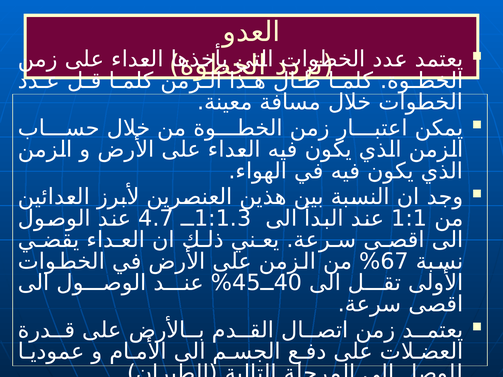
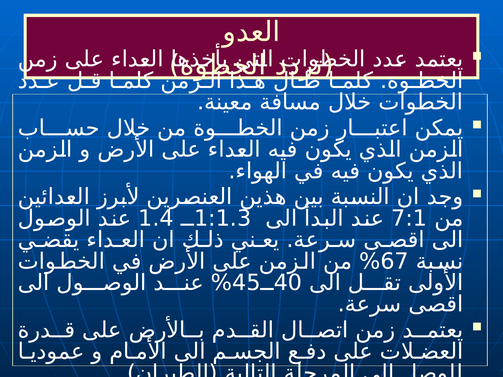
4.7: 4.7 -> 1.4 (156, 219)
1:1: 1:1 -> 7:1 (409, 219)
